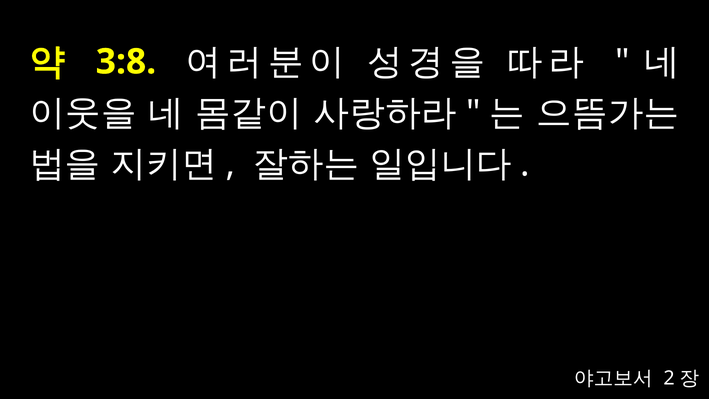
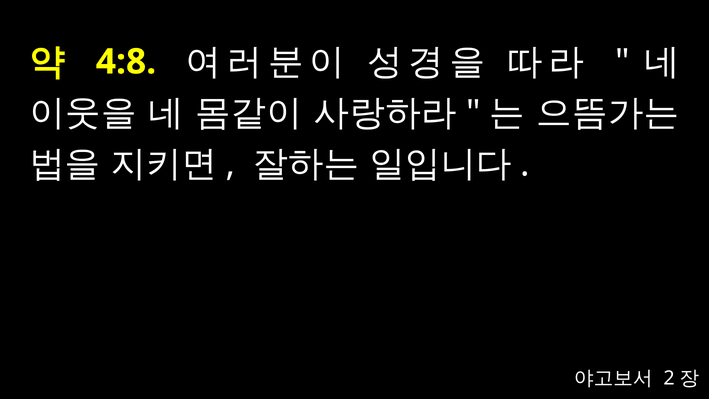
3:8: 3:8 -> 4:8 (126, 62)
